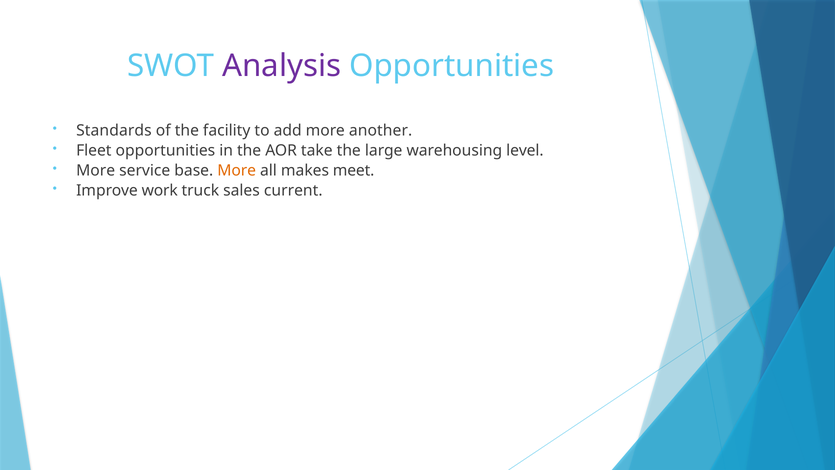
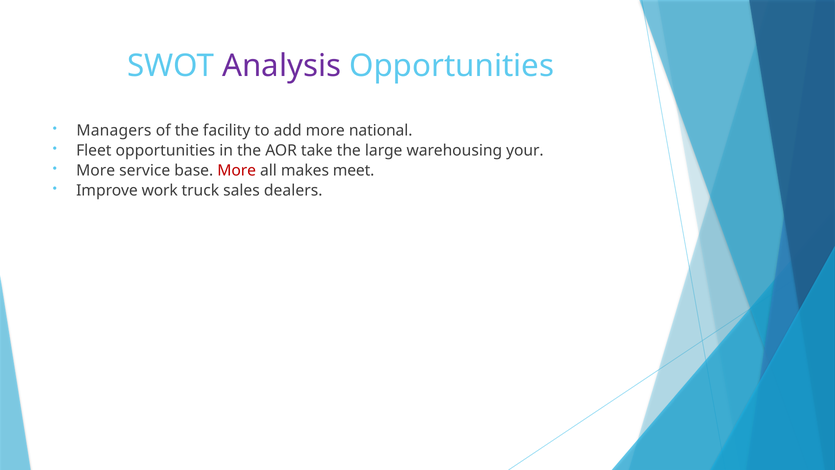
Standards: Standards -> Managers (114, 130)
another: another -> national (381, 130)
level: level -> your (525, 150)
More colour: orange -> red (237, 170)
current: current -> dealers (293, 190)
